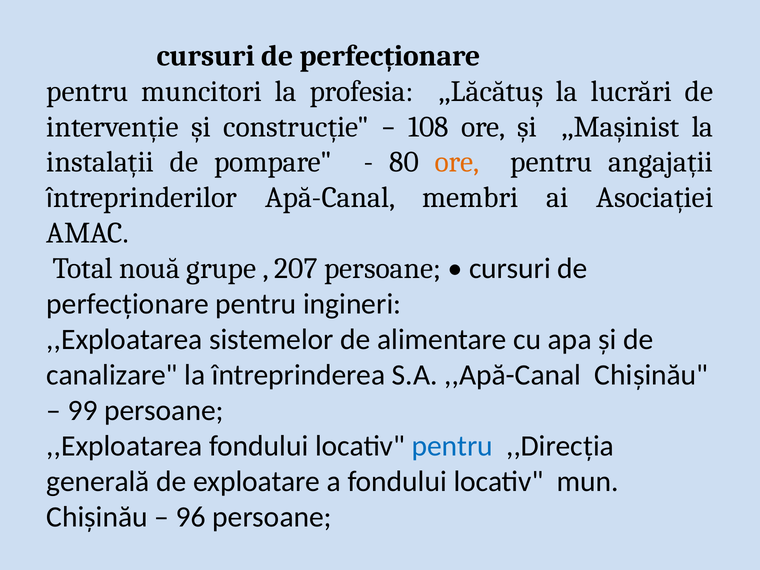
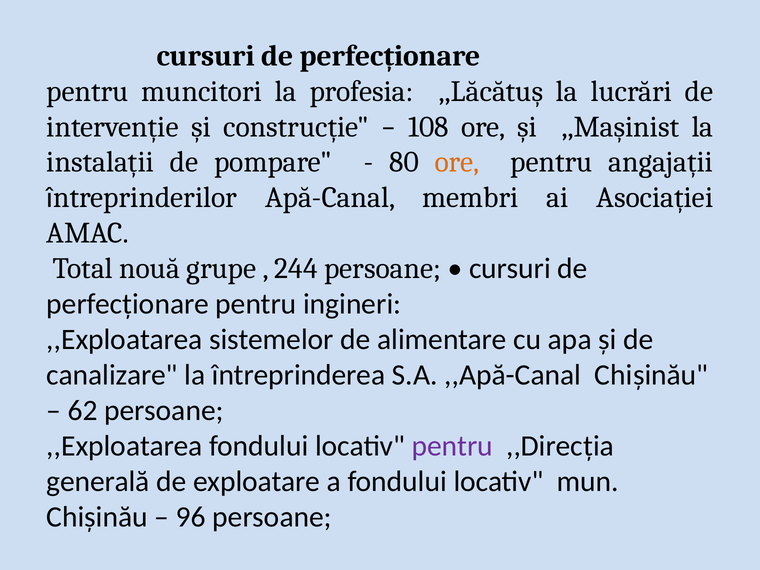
207: 207 -> 244 (296, 269)
99: 99 -> 62 (83, 411)
pentru colour: blue -> purple (452, 446)
